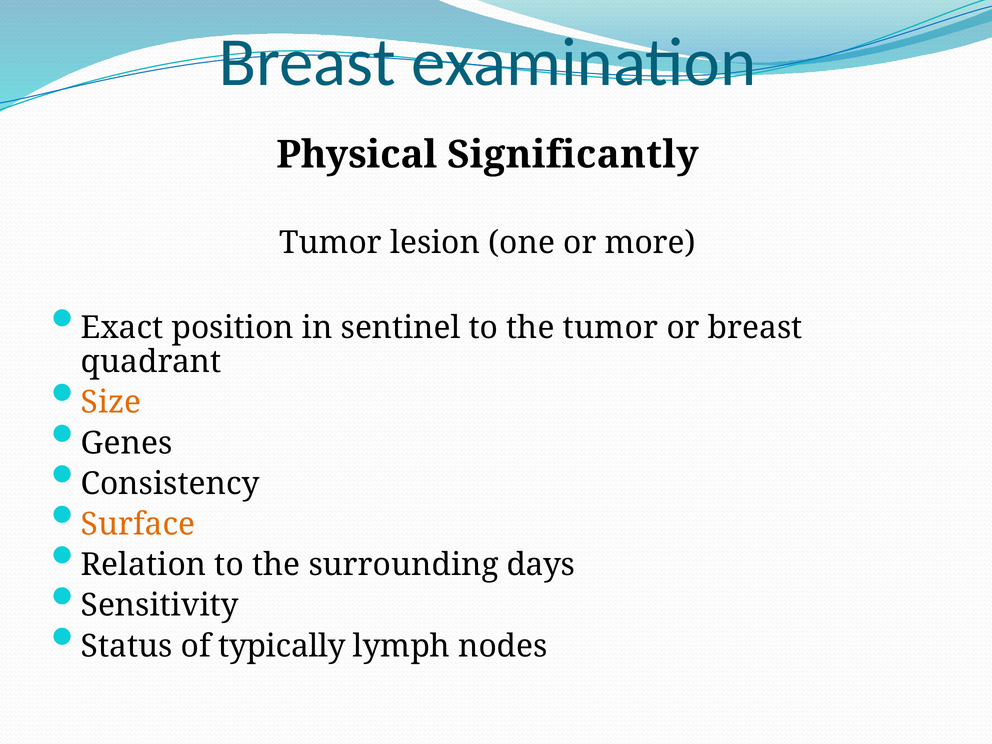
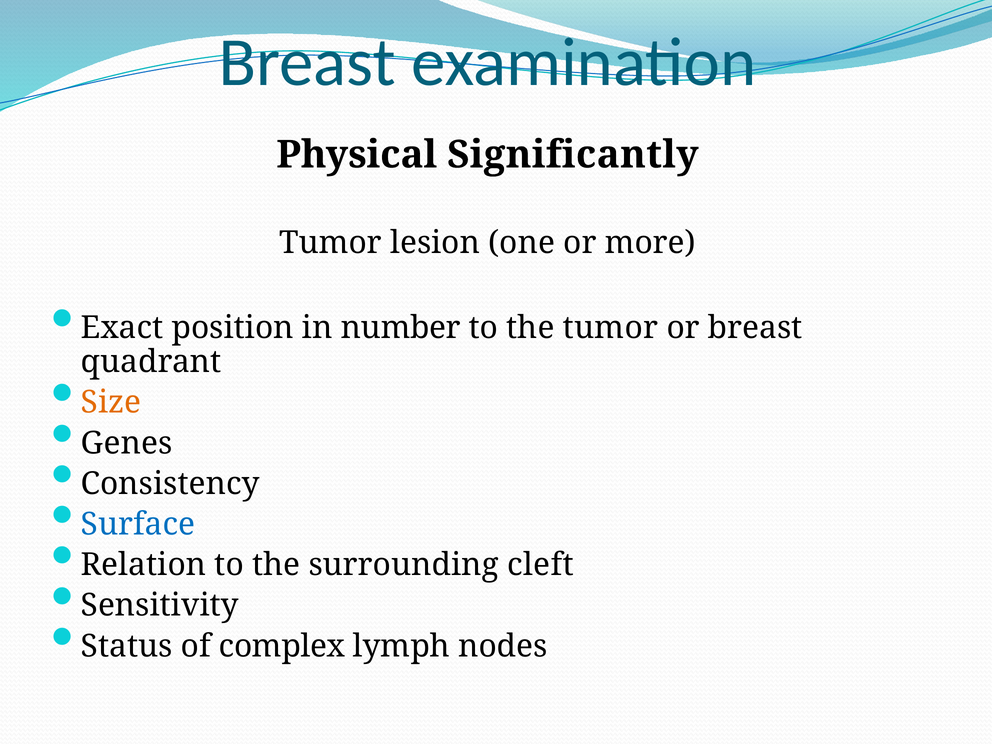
sentinel: sentinel -> number (401, 328)
Surface colour: orange -> blue (138, 524)
days: days -> cleft (540, 565)
typically: typically -> complex (282, 646)
